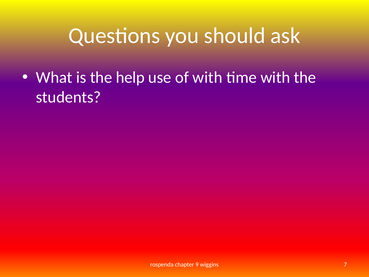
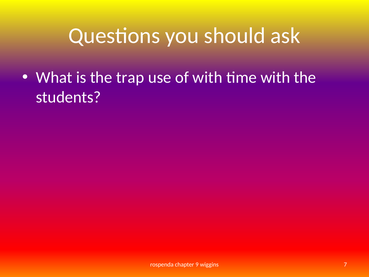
help: help -> trap (130, 77)
